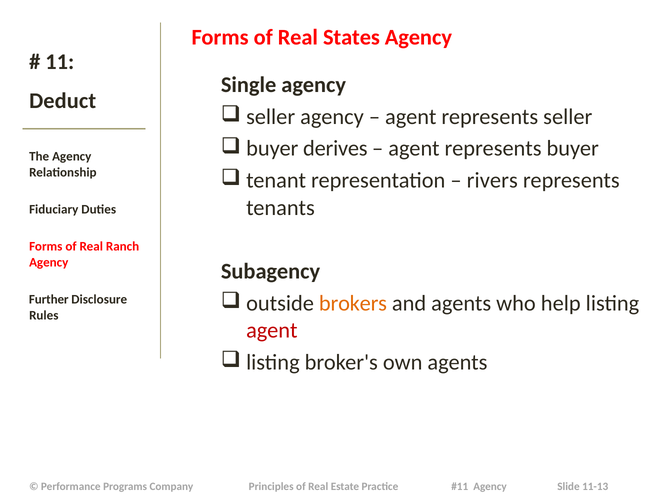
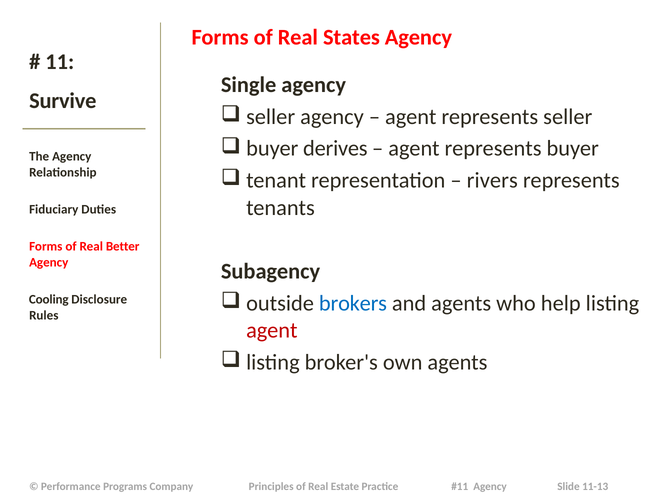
Deduct: Deduct -> Survive (63, 101)
Ranch: Ranch -> Better (123, 247)
brokers colour: orange -> blue (353, 303)
Further: Further -> Cooling (49, 299)
